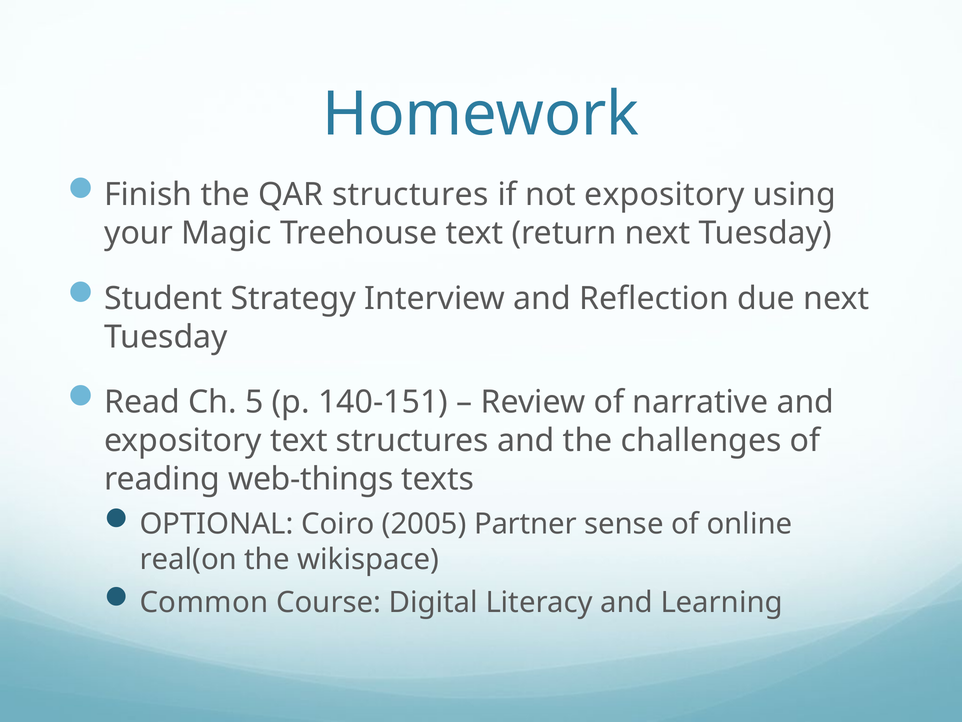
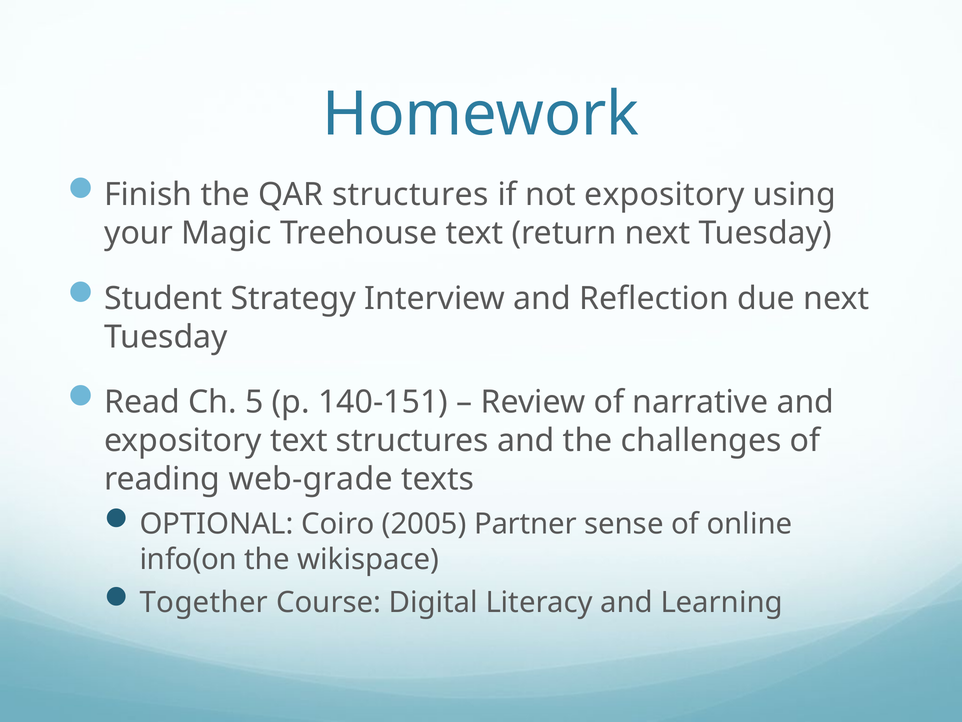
web-things: web-things -> web-grade (311, 479)
real(on: real(on -> info(on (188, 559)
Common: Common -> Together (204, 602)
